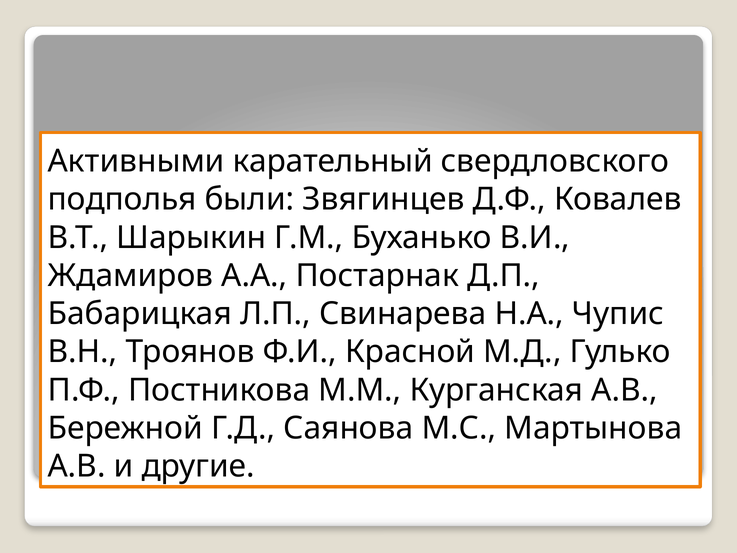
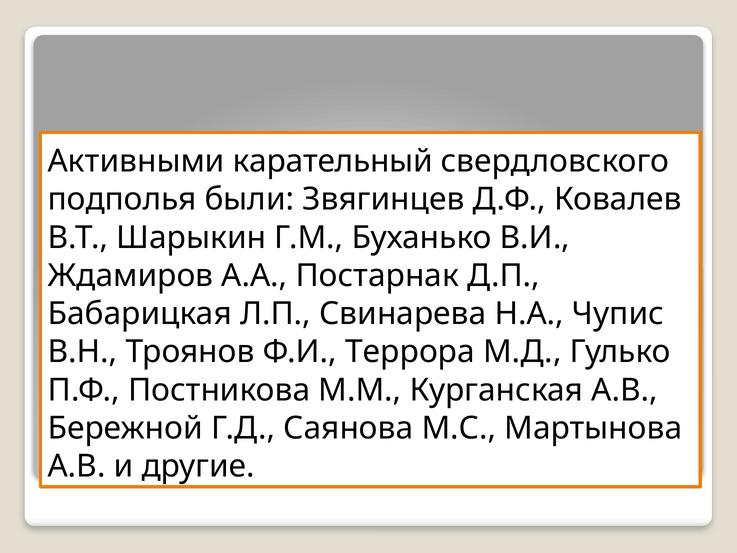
Красной: Красной -> Террора (410, 352)
